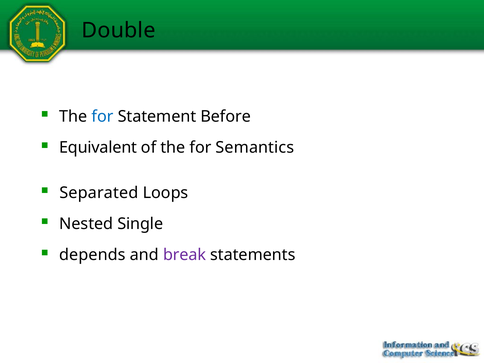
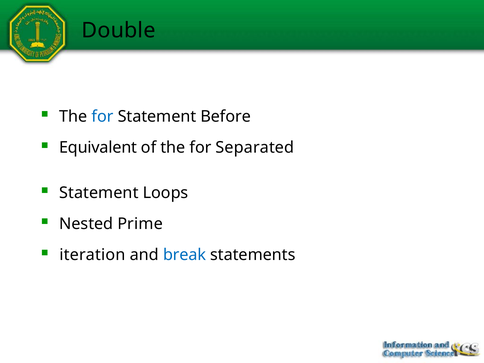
Semantics: Semantics -> Separated (255, 148)
Separated: Separated -> Statement (99, 193)
Single: Single -> Prime (140, 224)
depends: depends -> iteration (92, 255)
break colour: purple -> blue (185, 255)
